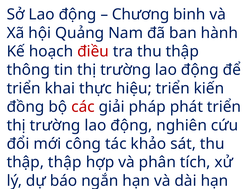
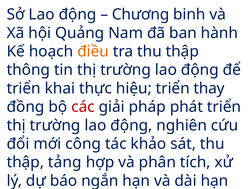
điều colour: red -> orange (93, 51)
kiến: kiến -> thay (209, 88)
thập thập: thập -> tảng (65, 162)
